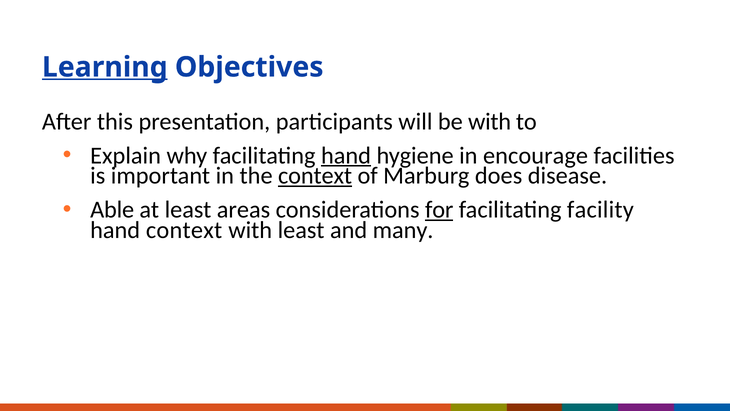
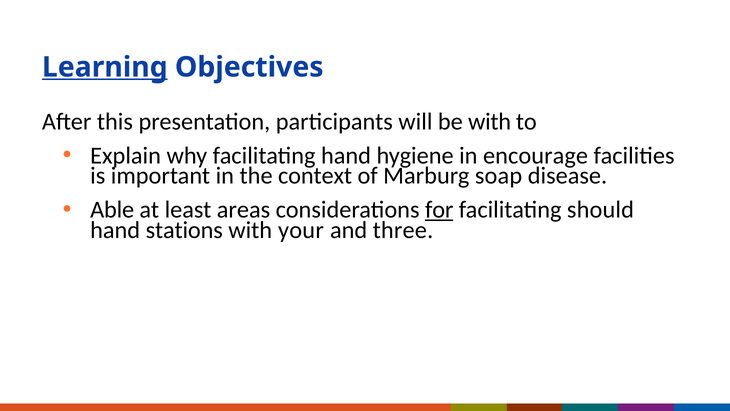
hand underline: present -> none (346, 155)
context underline: present -> none (315, 176)
does: does -> soap (499, 176)
facility: facility -> should (600, 210)
hand context: context -> stations (184, 230)
with least: least -> your (301, 230)
many: many -> three (403, 230)
